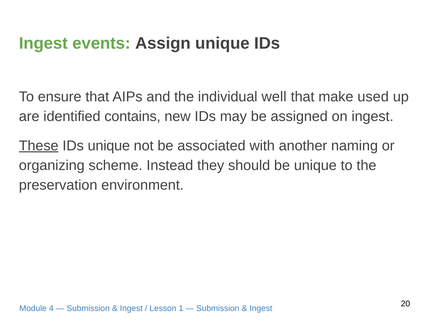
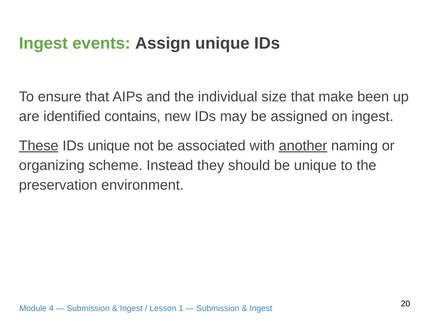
well: well -> size (274, 97)
used: used -> been (373, 97)
another underline: none -> present (303, 146)
